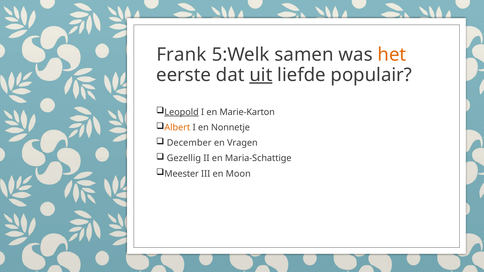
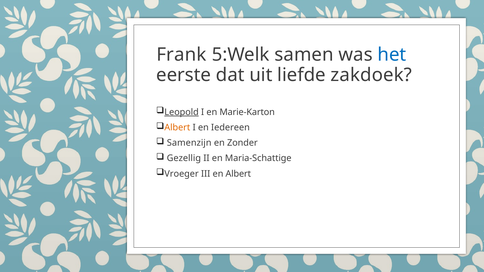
het colour: orange -> blue (392, 55)
uit underline: present -> none (261, 75)
populair: populair -> zakdoek (371, 75)
Nonnetje: Nonnetje -> Iedereen (230, 128)
December: December -> Samenzijn (189, 143)
Vragen: Vragen -> Zonder (242, 143)
Meester: Meester -> Vroeger (182, 174)
en Moon: Moon -> Albert (238, 174)
